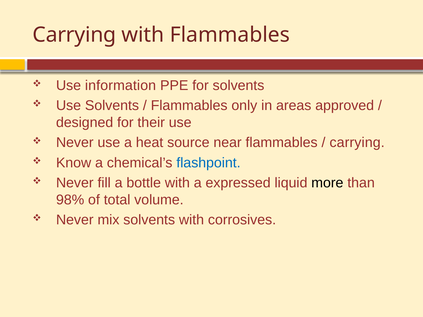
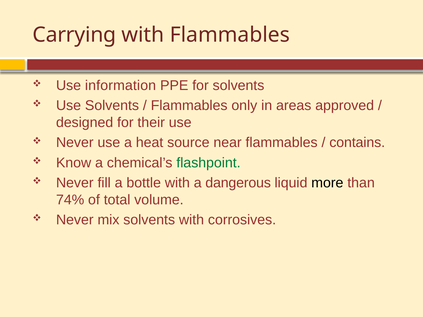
carrying: carrying -> contains (357, 143)
flashpoint colour: blue -> green (208, 163)
expressed: expressed -> dangerous (238, 183)
98%: 98% -> 74% (70, 200)
